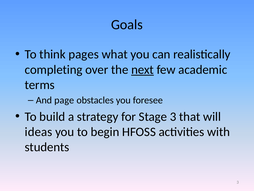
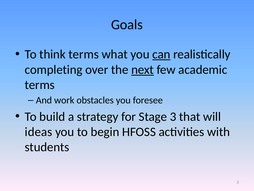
think pages: pages -> terms (84, 54)
can underline: none -> present (161, 54)
page: page -> work (64, 100)
